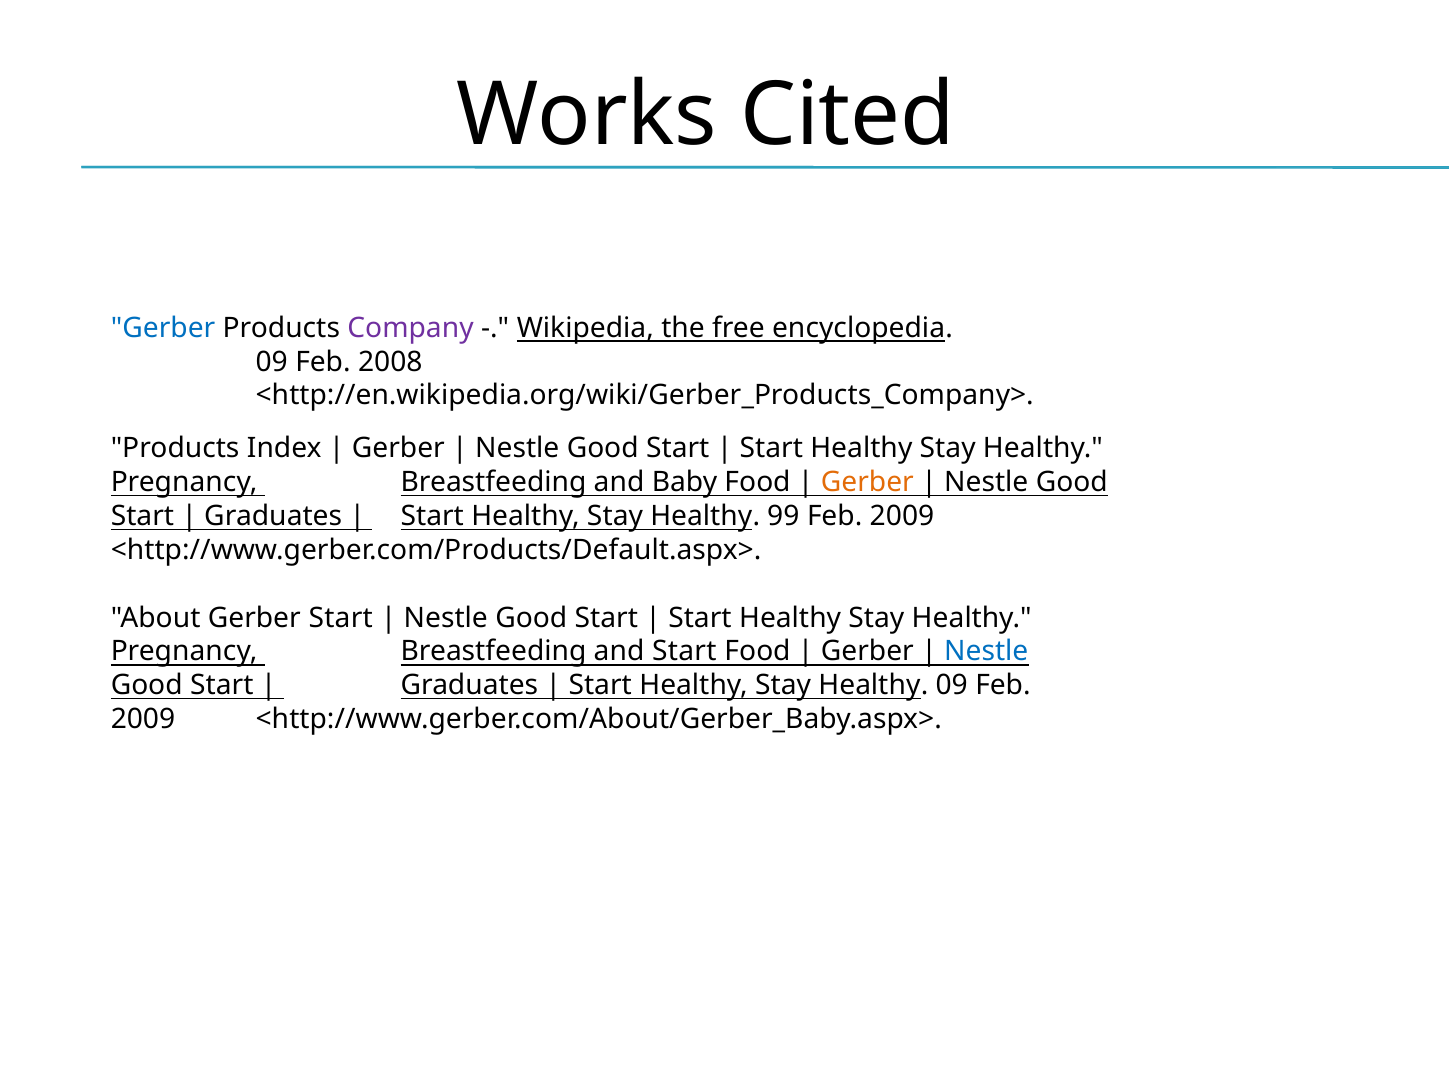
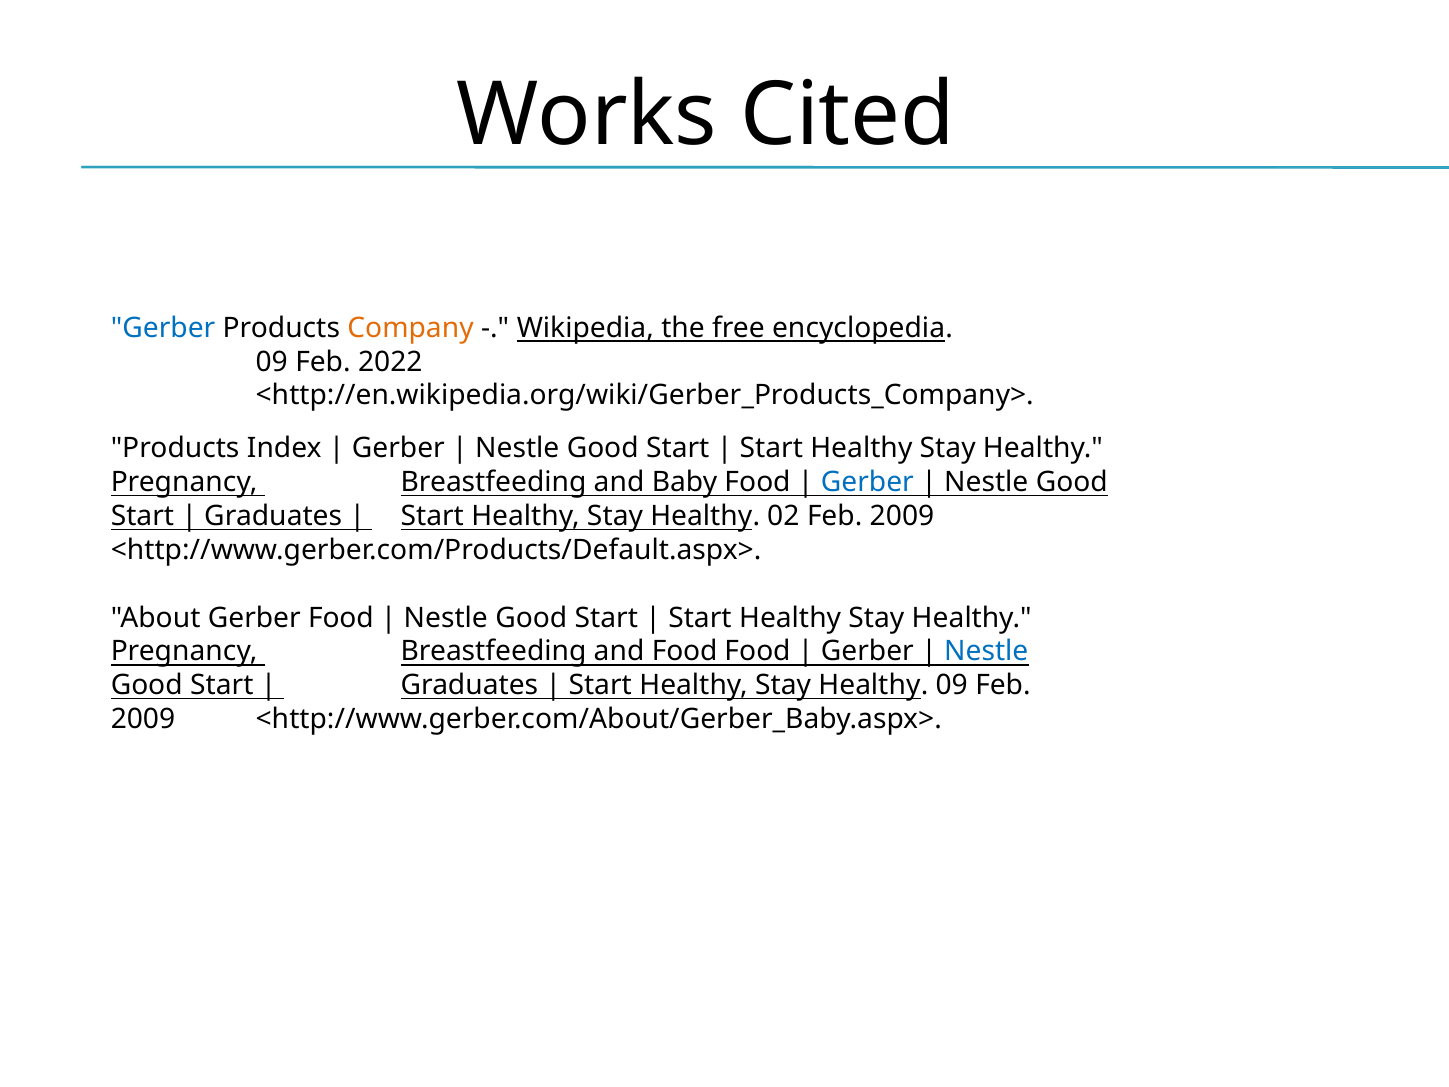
Company colour: purple -> orange (410, 328)
2008: 2008 -> 2022 (390, 362)
Gerber colour: orange -> blue (867, 482)
99: 99 -> 02 (783, 516)
Gerber Start: Start -> Food (341, 618)
and Start: Start -> Food (685, 651)
